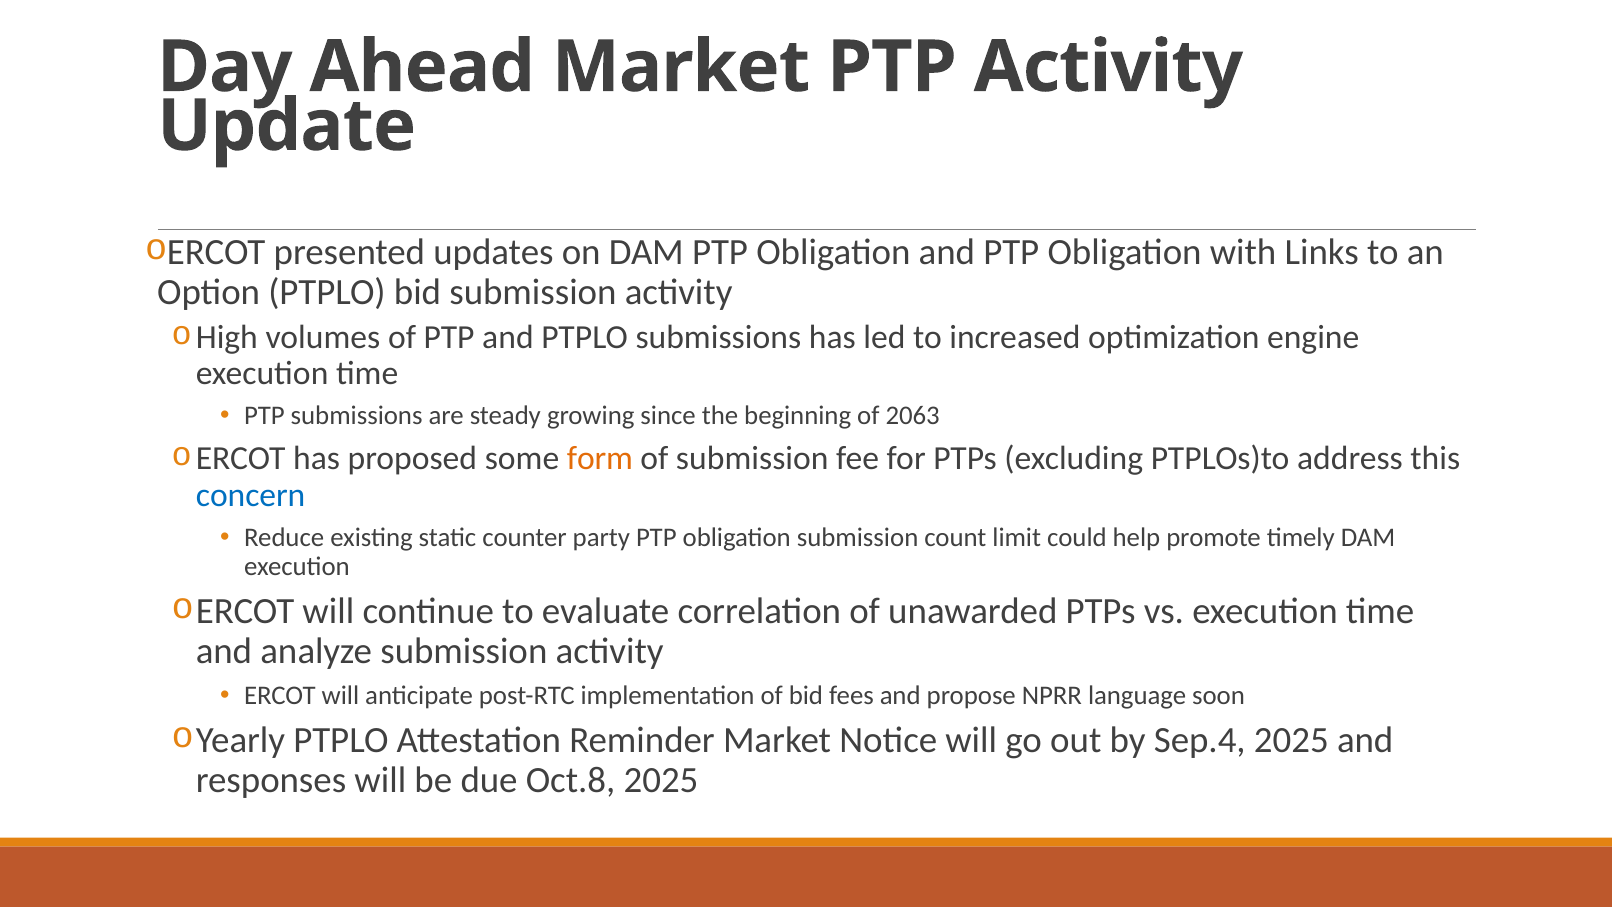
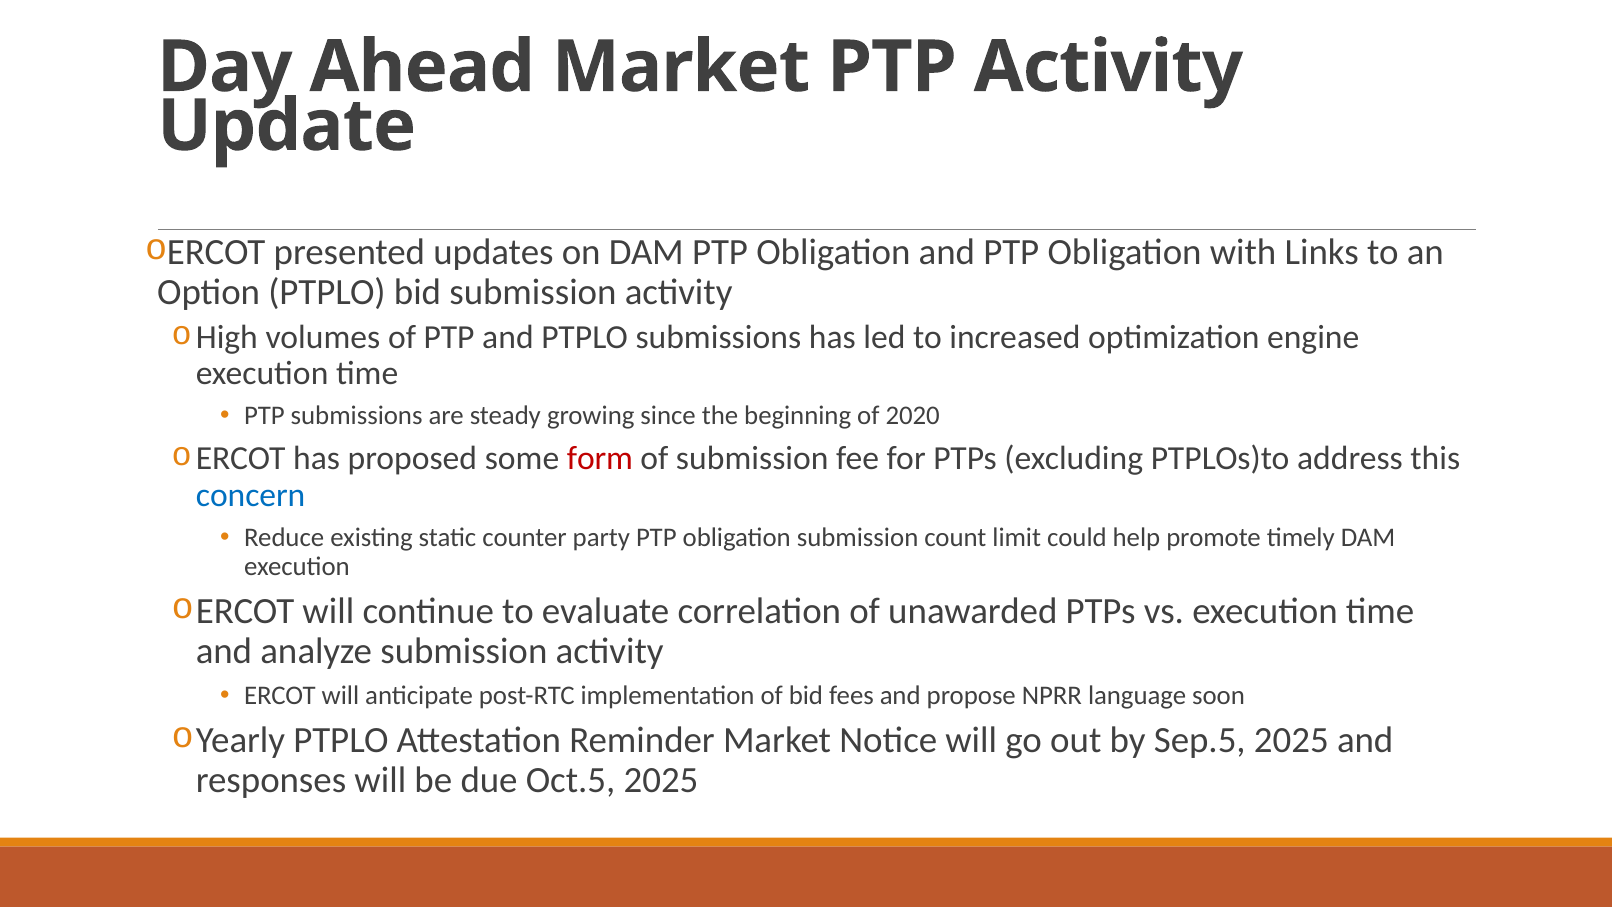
2063: 2063 -> 2020 (913, 416)
form colour: orange -> red (600, 459)
Sep.4: Sep.4 -> Sep.5 (1200, 740)
Oct.8: Oct.8 -> Oct.5 (571, 780)
